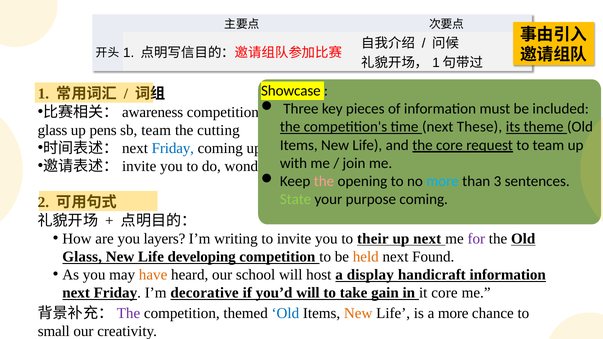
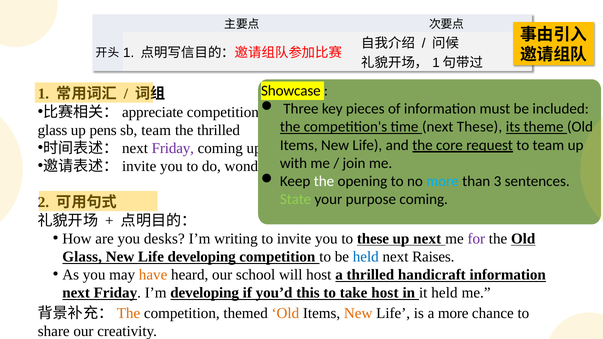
awareness: awareness -> appreciate (153, 112)
the cutting: cutting -> thrilled (219, 130)
Friday colour: blue -> purple (173, 148)
the colour: pink -> white (324, 181)
layers: layers -> desks (164, 239)
to their: their -> these (373, 239)
held colour: orange -> blue (366, 257)
Found: Found -> Raises (433, 257)
a display: display -> thrilled (370, 275)
I’m decorative: decorative -> developing (205, 293)
you’d will: will -> this (308, 293)
take gain: gain -> host (385, 293)
it core: core -> held (444, 293)
The colour: purple -> orange (129, 313)
Old colour: blue -> orange (285, 313)
small: small -> share (54, 331)
